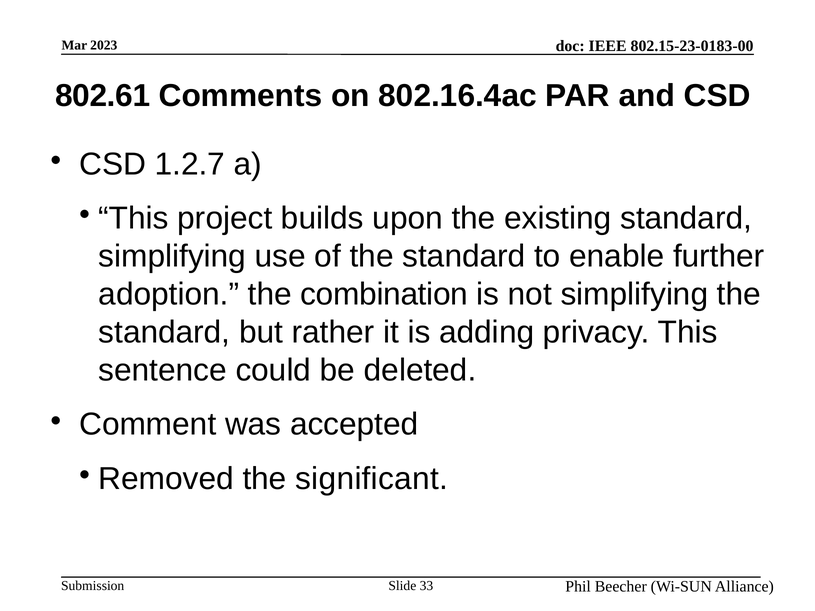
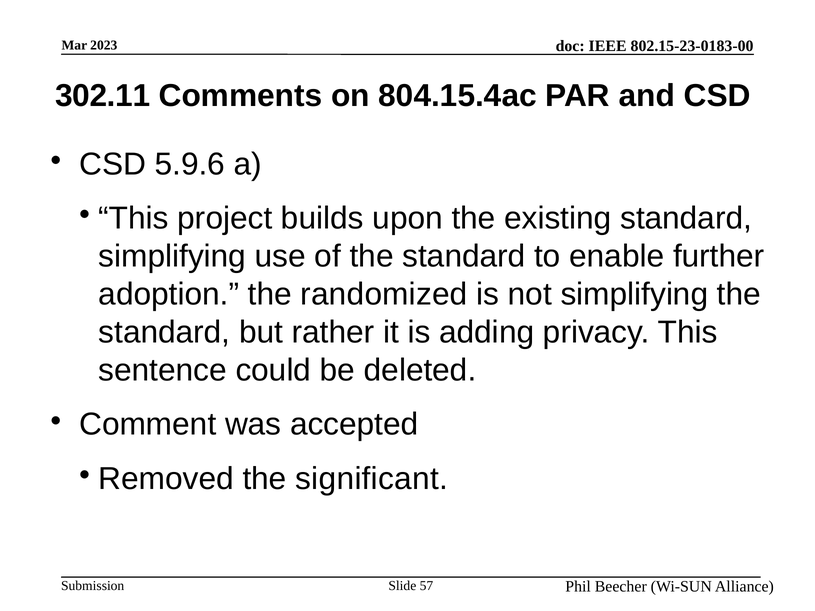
802.61: 802.61 -> 302.11 (103, 96)
802.16.4ac: 802.16.4ac -> 804.15.4ac (458, 96)
1.2.7: 1.2.7 -> 5.9.6 (190, 164)
combination: combination -> randomized (384, 294)
33: 33 -> 57 (426, 586)
